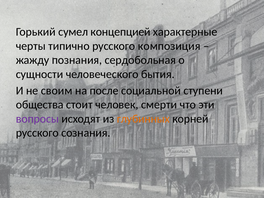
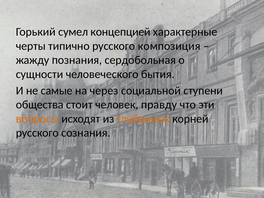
своим: своим -> самые (57, 91)
после: после -> через (104, 91)
смерти: смерти -> правду (159, 105)
вопросы colour: purple -> orange (37, 119)
